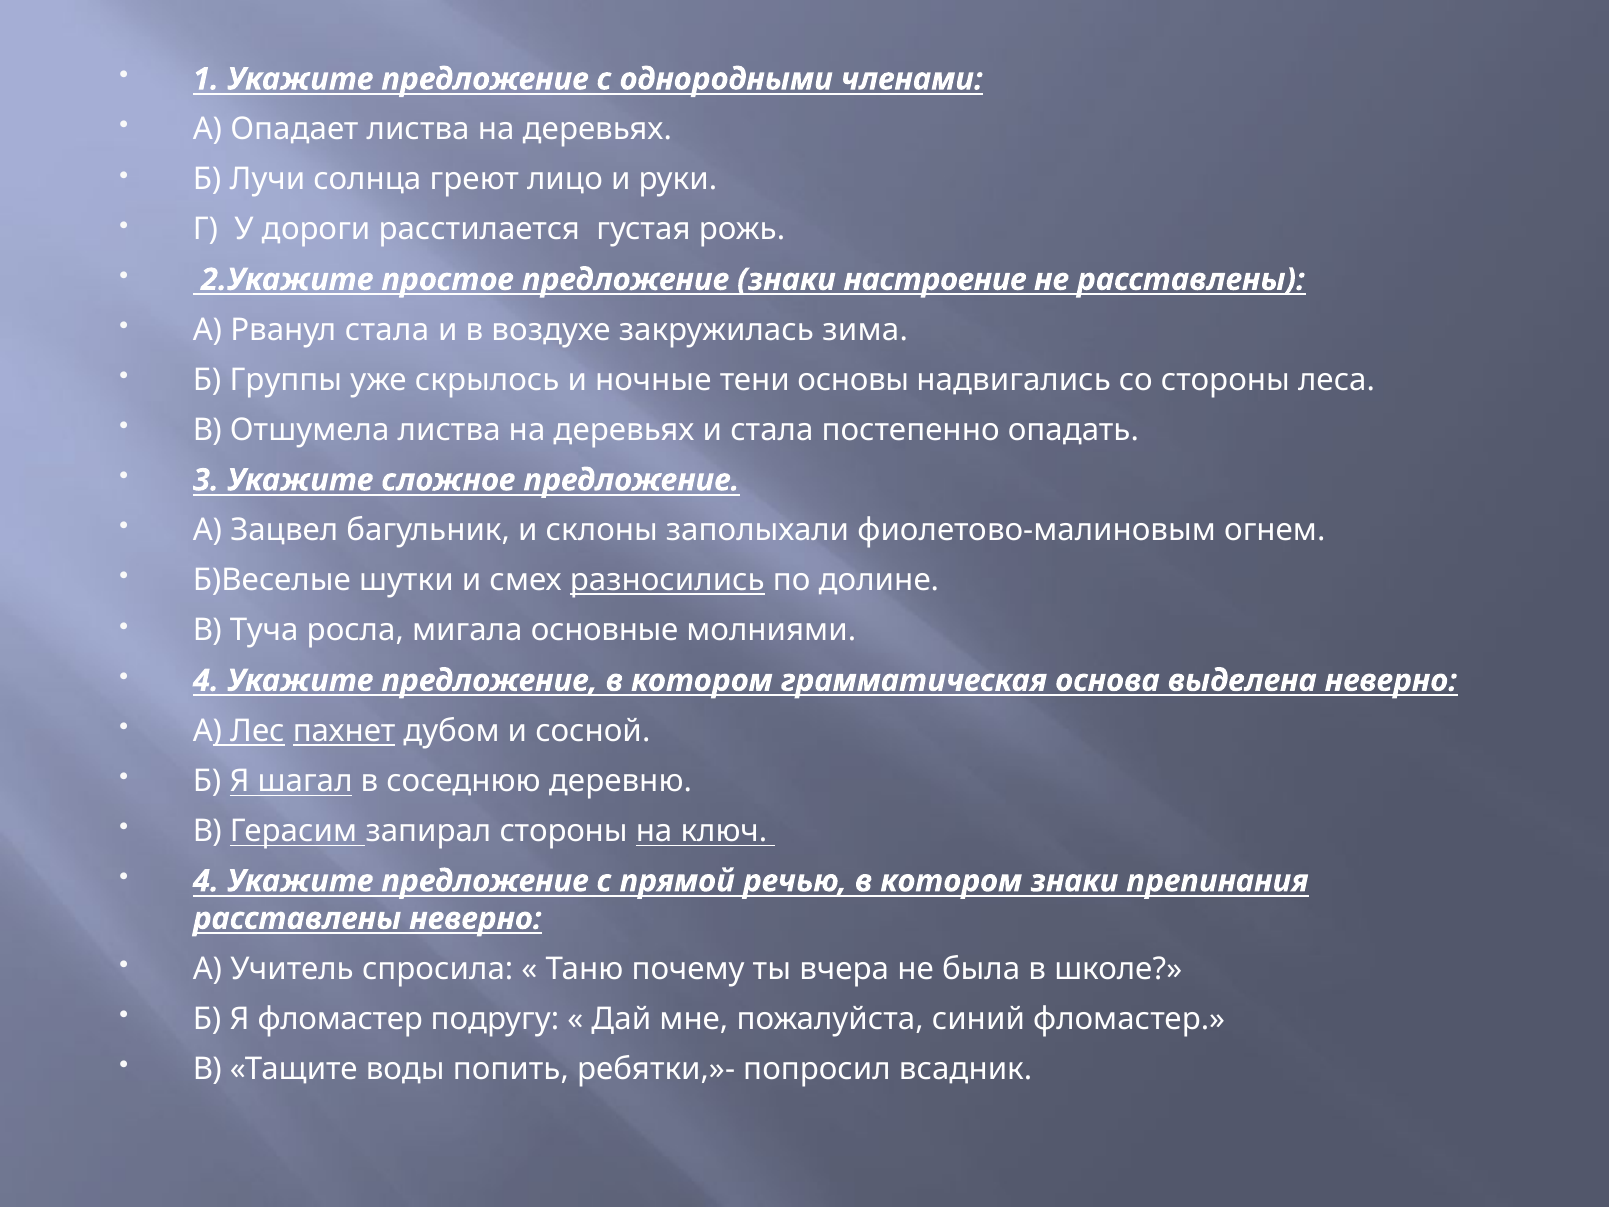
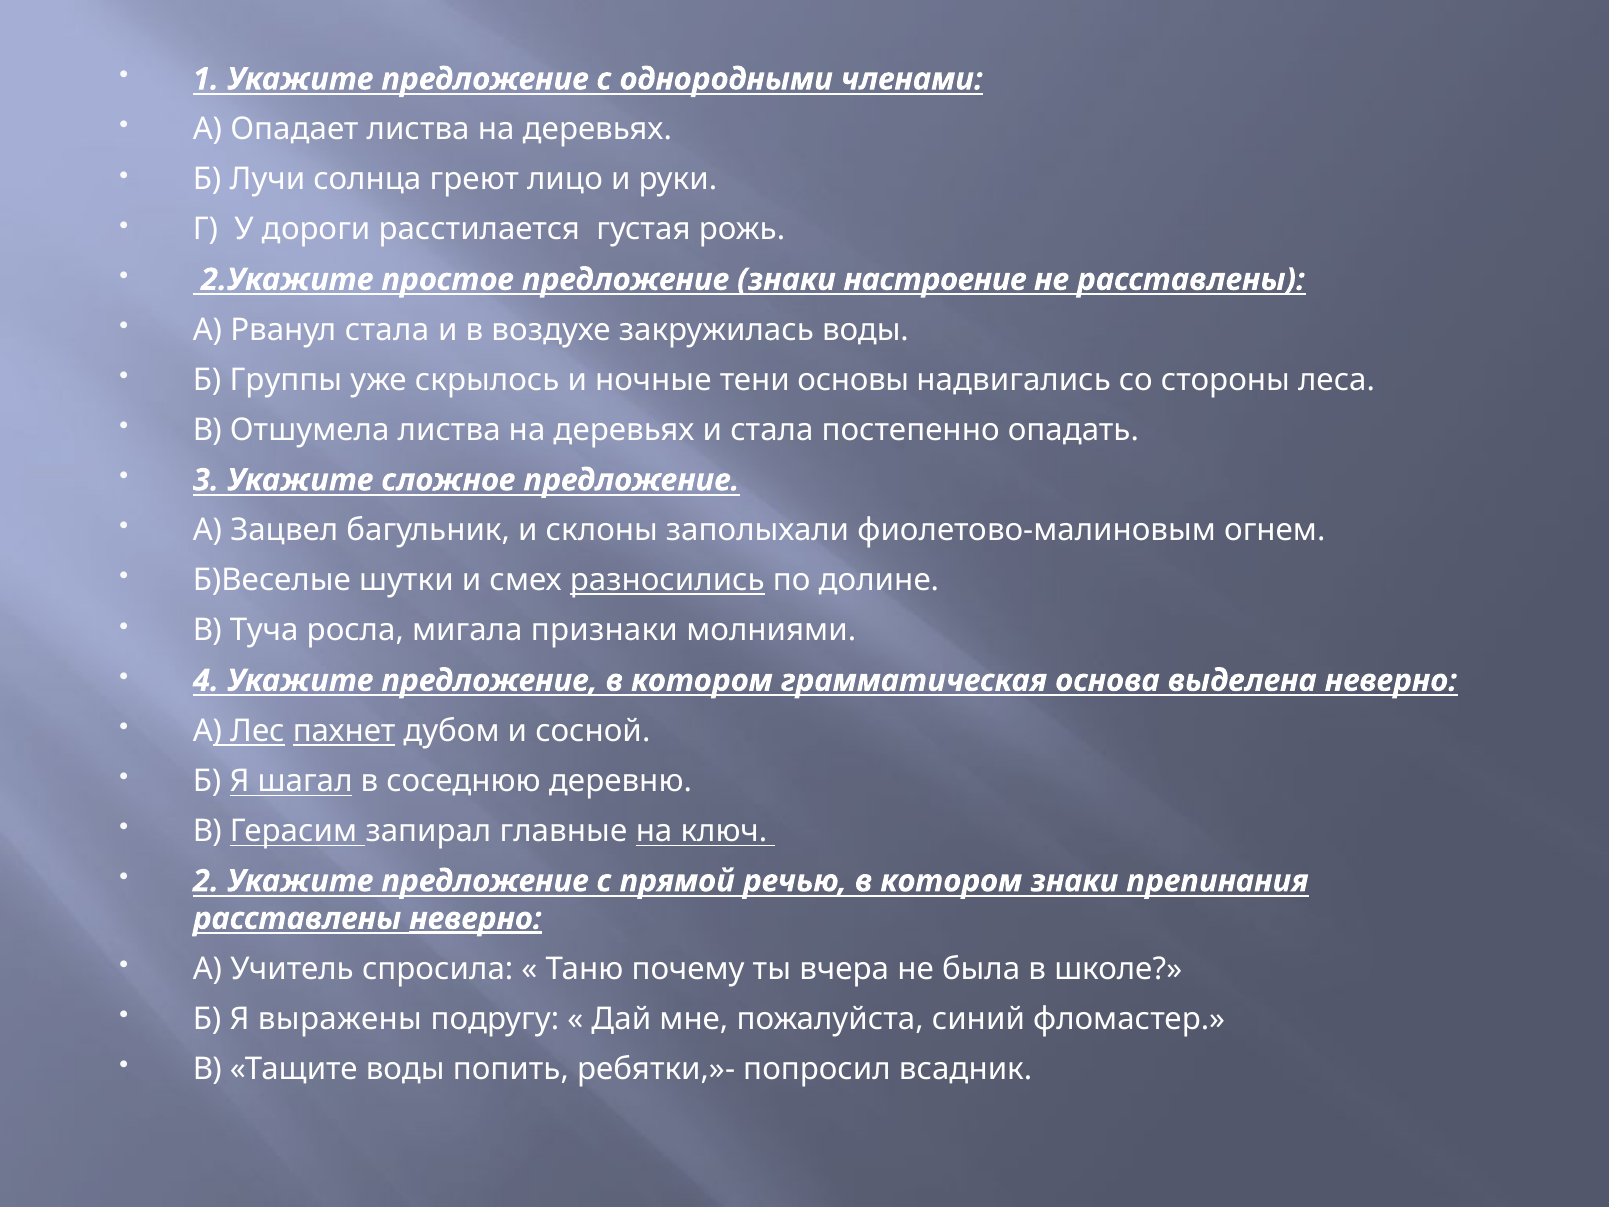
закружилась зима: зима -> воды (865, 330)
основные: основные -> признаки (604, 630)
запирал стороны: стороны -> главные (563, 831)
4: 4 -> 2 (206, 881)
неверно underline: none -> present (476, 918)
Я фломастер: фломастер -> выражены (340, 1019)
